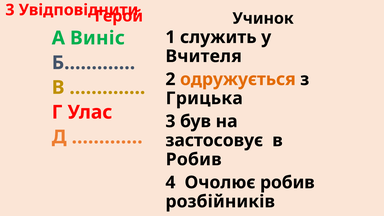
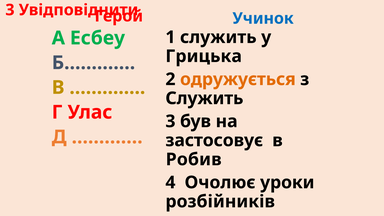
Учинок colour: black -> blue (263, 18)
Виніс: Виніс -> Есбеу (97, 38)
Вчителя: Вчителя -> Грицька (204, 56)
Грицька: Грицька -> Служить (204, 98)
Очолює робив: робив -> уроки (287, 182)
